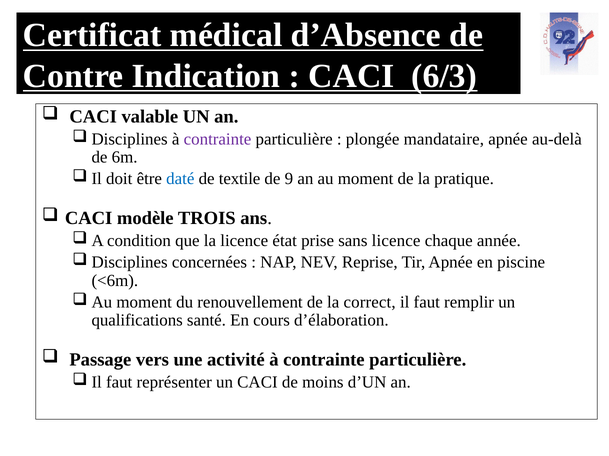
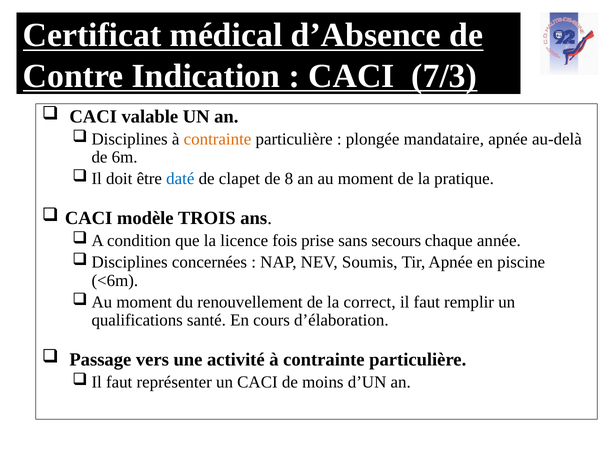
6/3: 6/3 -> 7/3 (444, 76)
contrainte colour: purple -> orange (218, 139)
textile: textile -> clapet (239, 179)
9: 9 -> 8 (289, 179)
état: état -> fois (285, 241)
sans licence: licence -> secours (396, 241)
Reprise: Reprise -> Soumis (370, 263)
